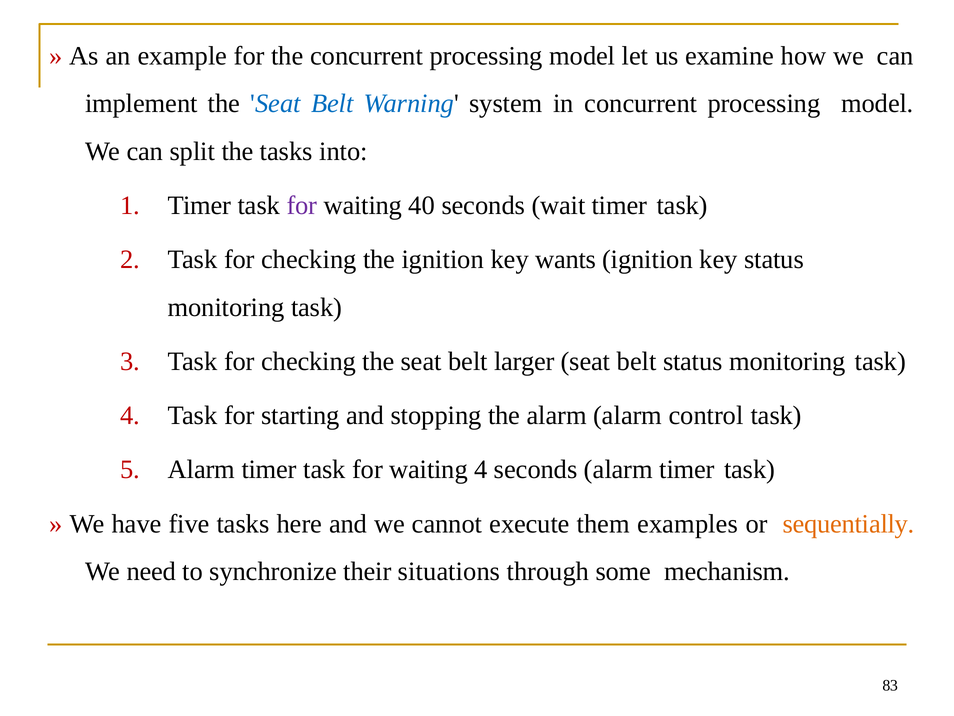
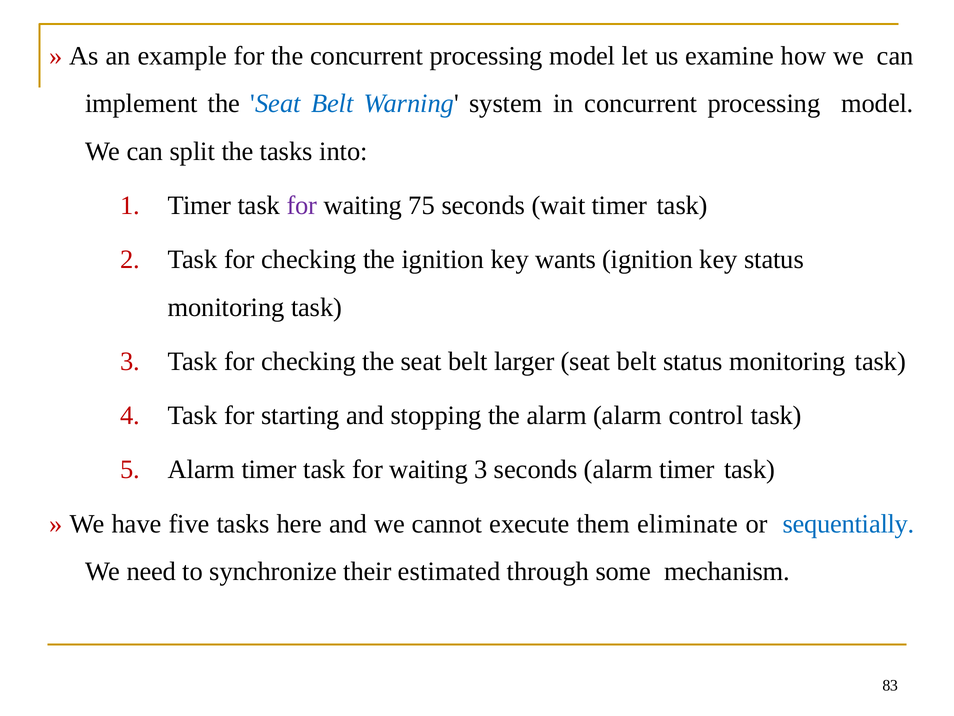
40: 40 -> 75 (422, 205)
waiting 4: 4 -> 3 (481, 469)
examples: examples -> eliminate (688, 523)
sequentially colour: orange -> blue (849, 523)
situations: situations -> estimated (449, 571)
